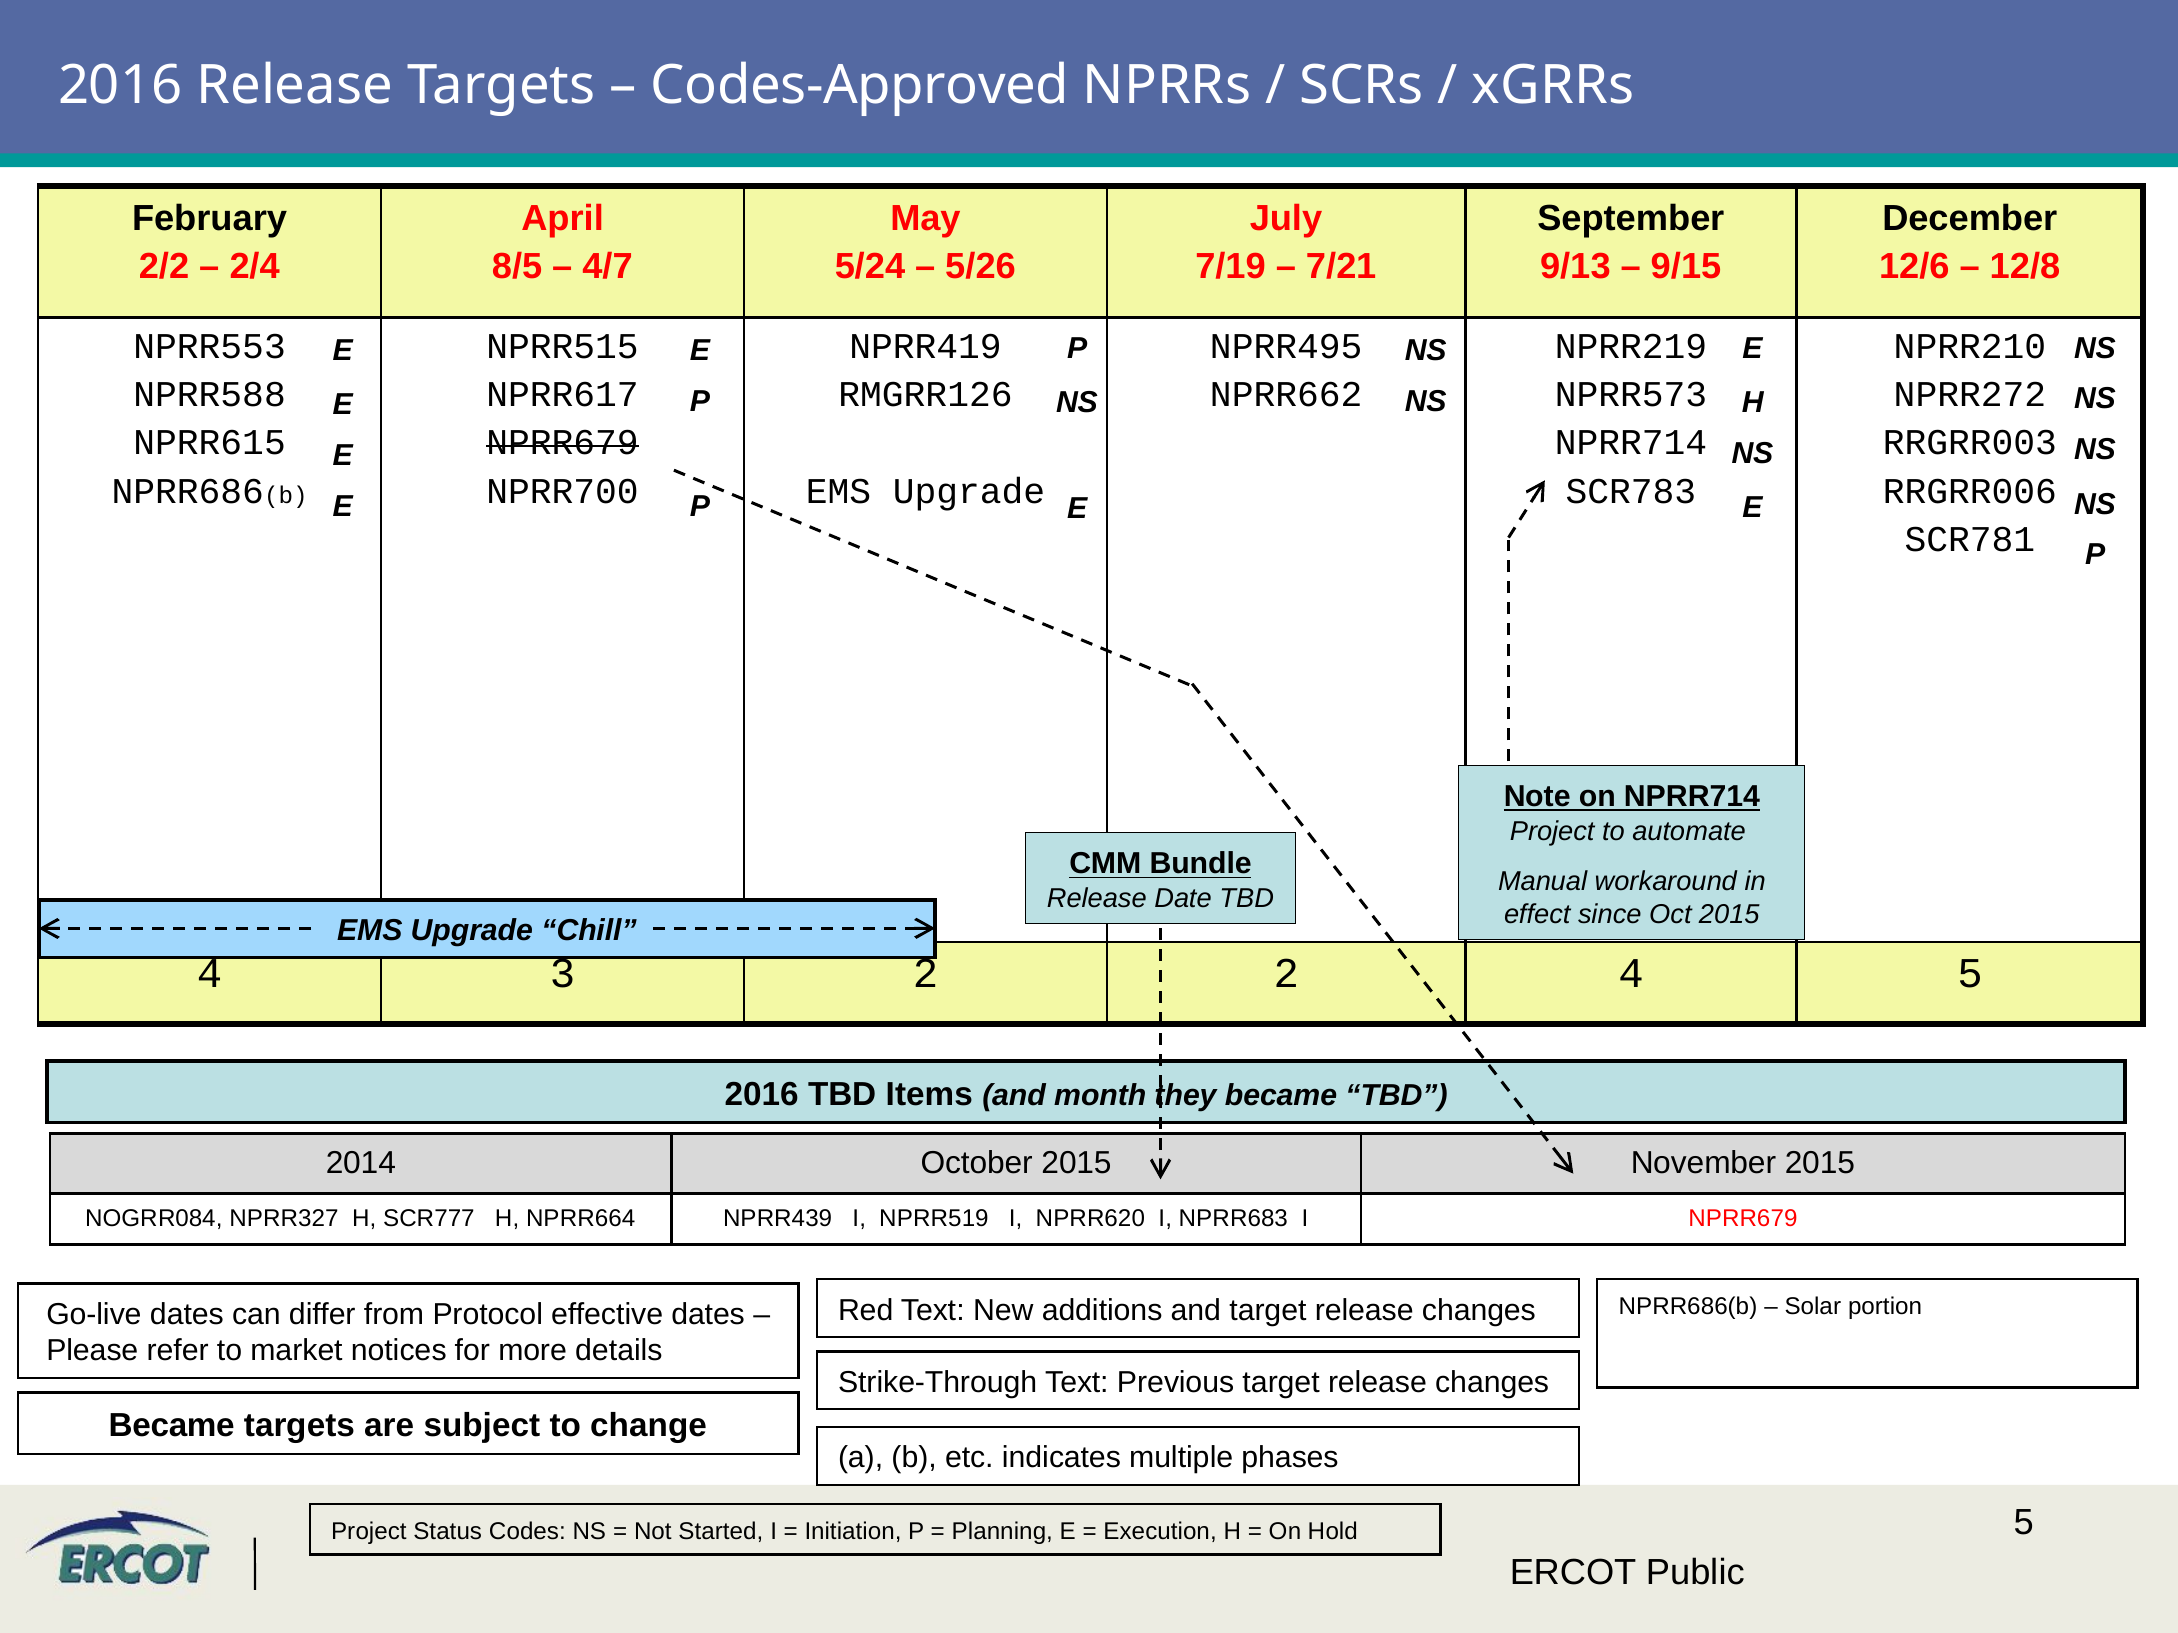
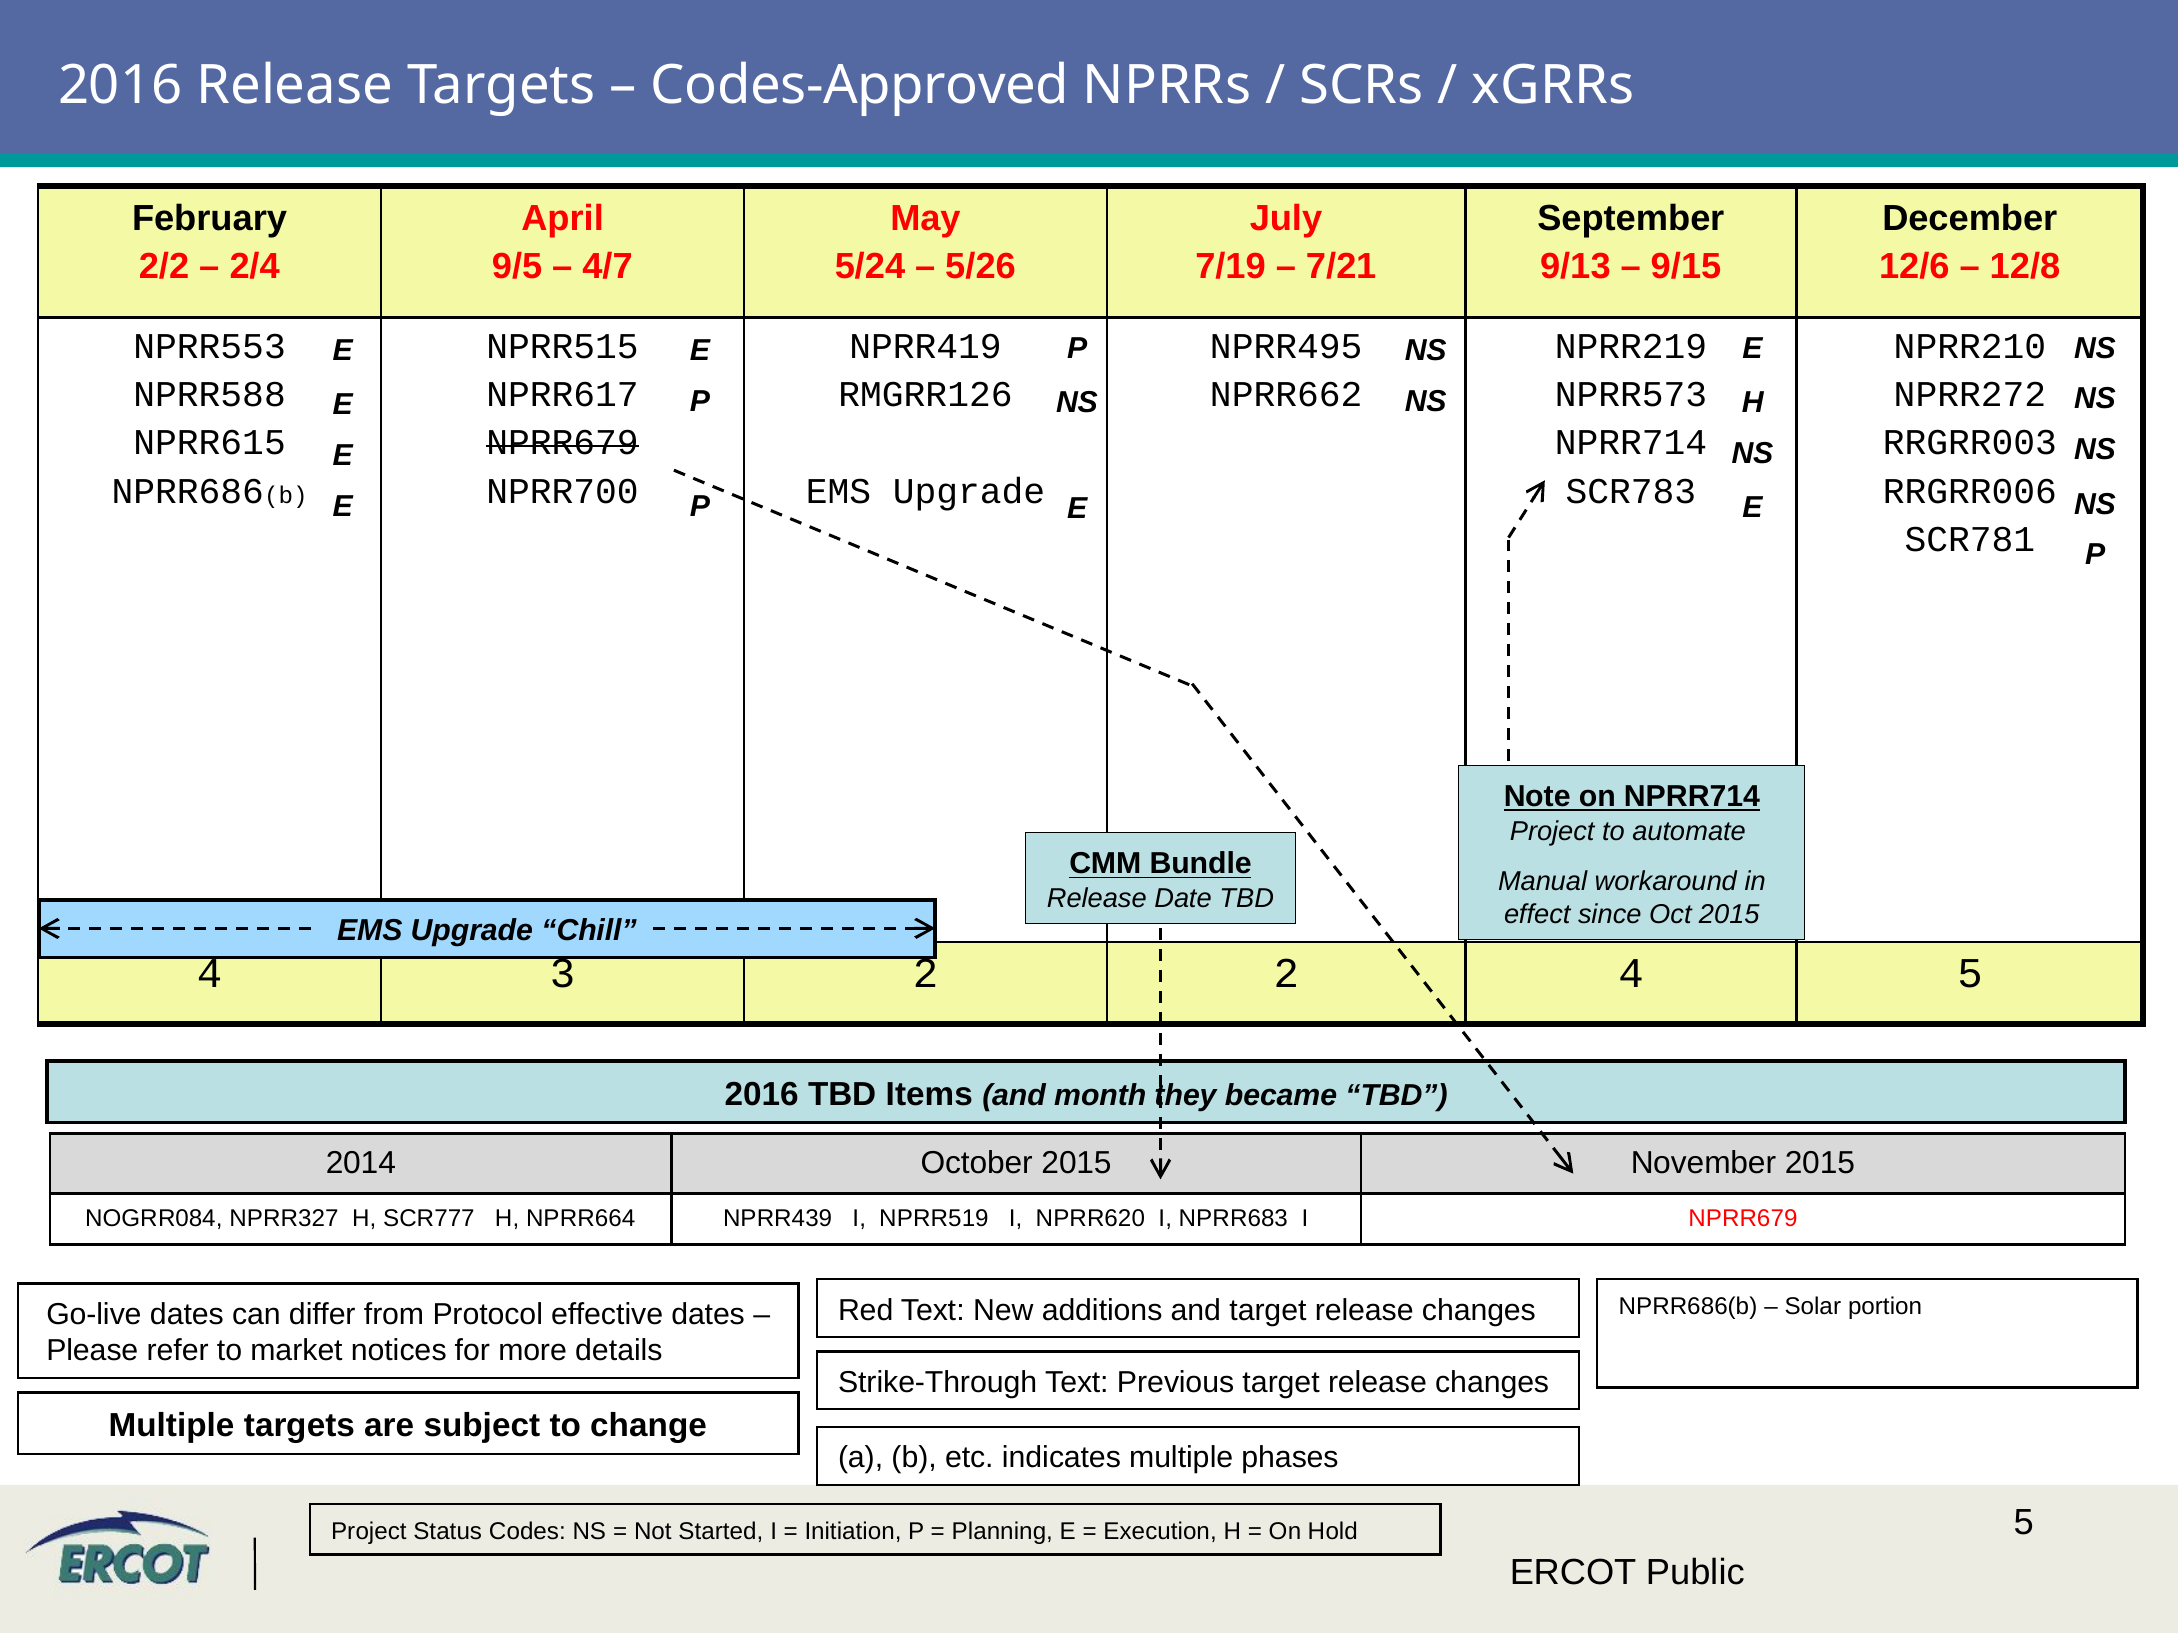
8/5: 8/5 -> 9/5 (517, 266)
Became: Became -> Multiple (172, 1426)
